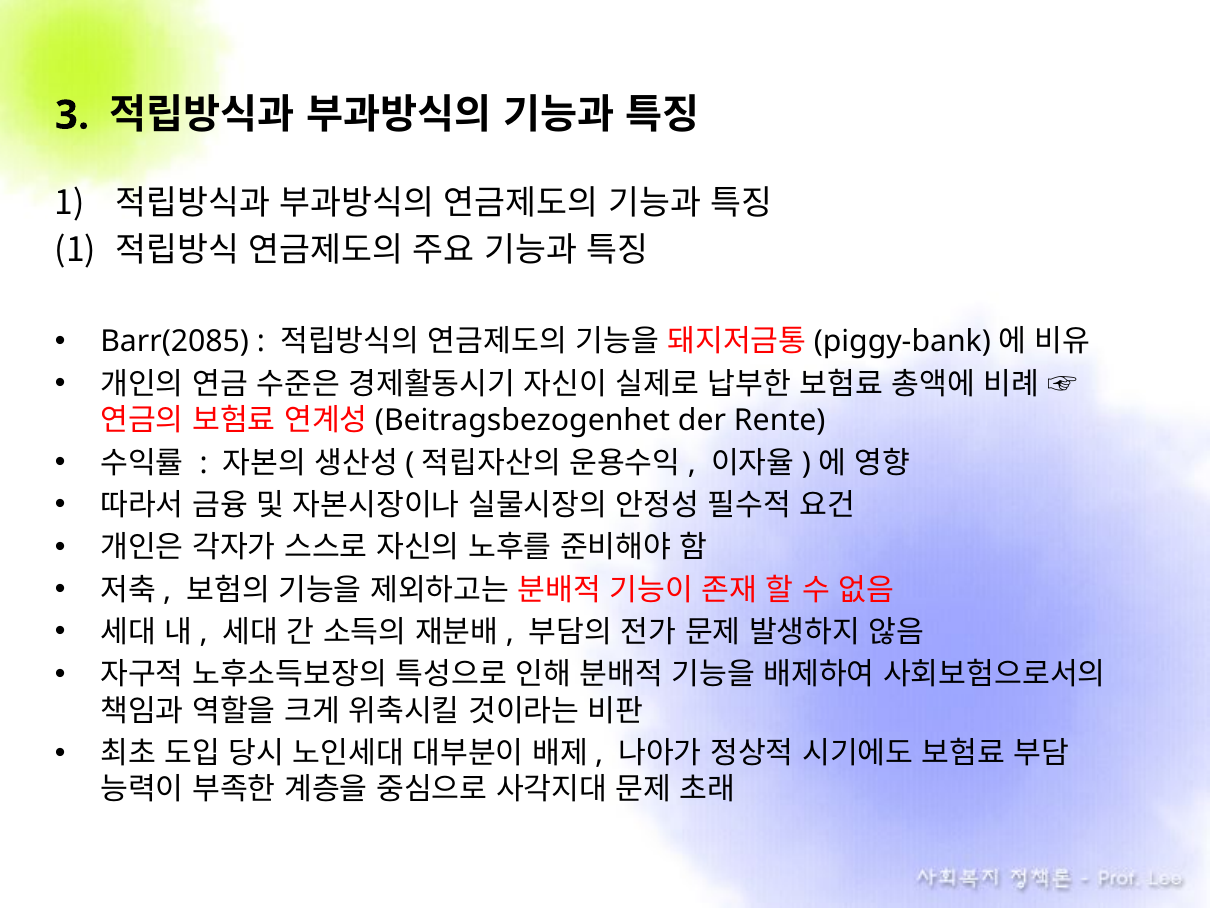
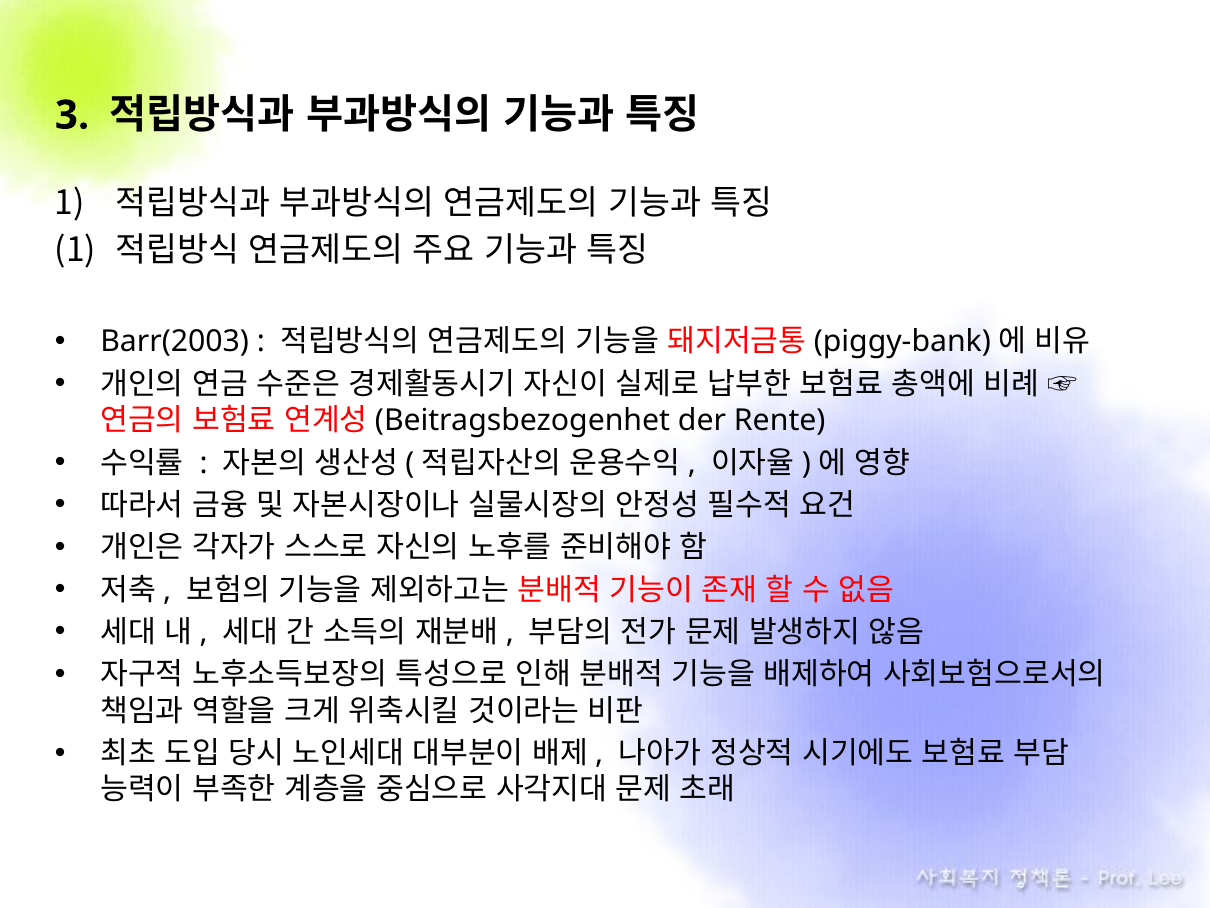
Barr(2085: Barr(2085 -> Barr(2003 (175, 342)
